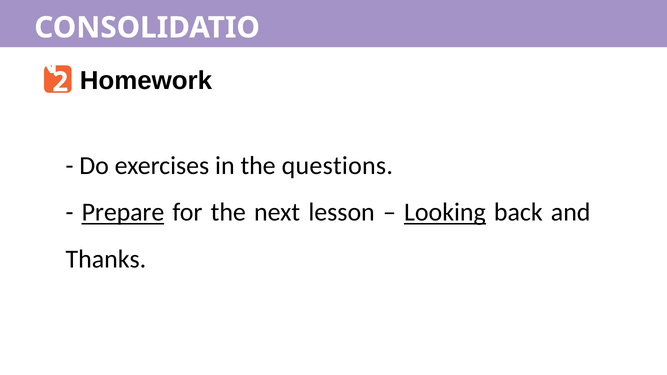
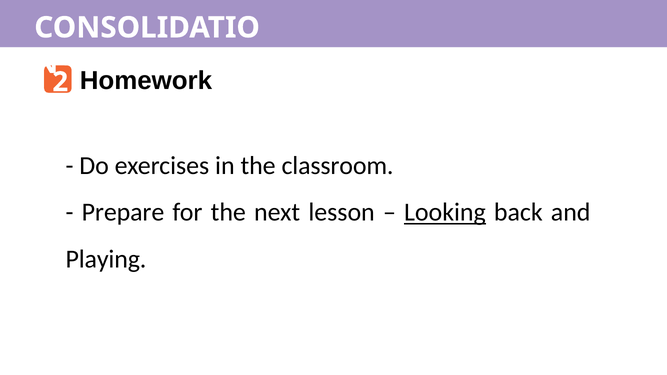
questions: questions -> classroom (338, 166)
Prepare underline: present -> none (123, 212)
Thanks: Thanks -> Playing (106, 259)
